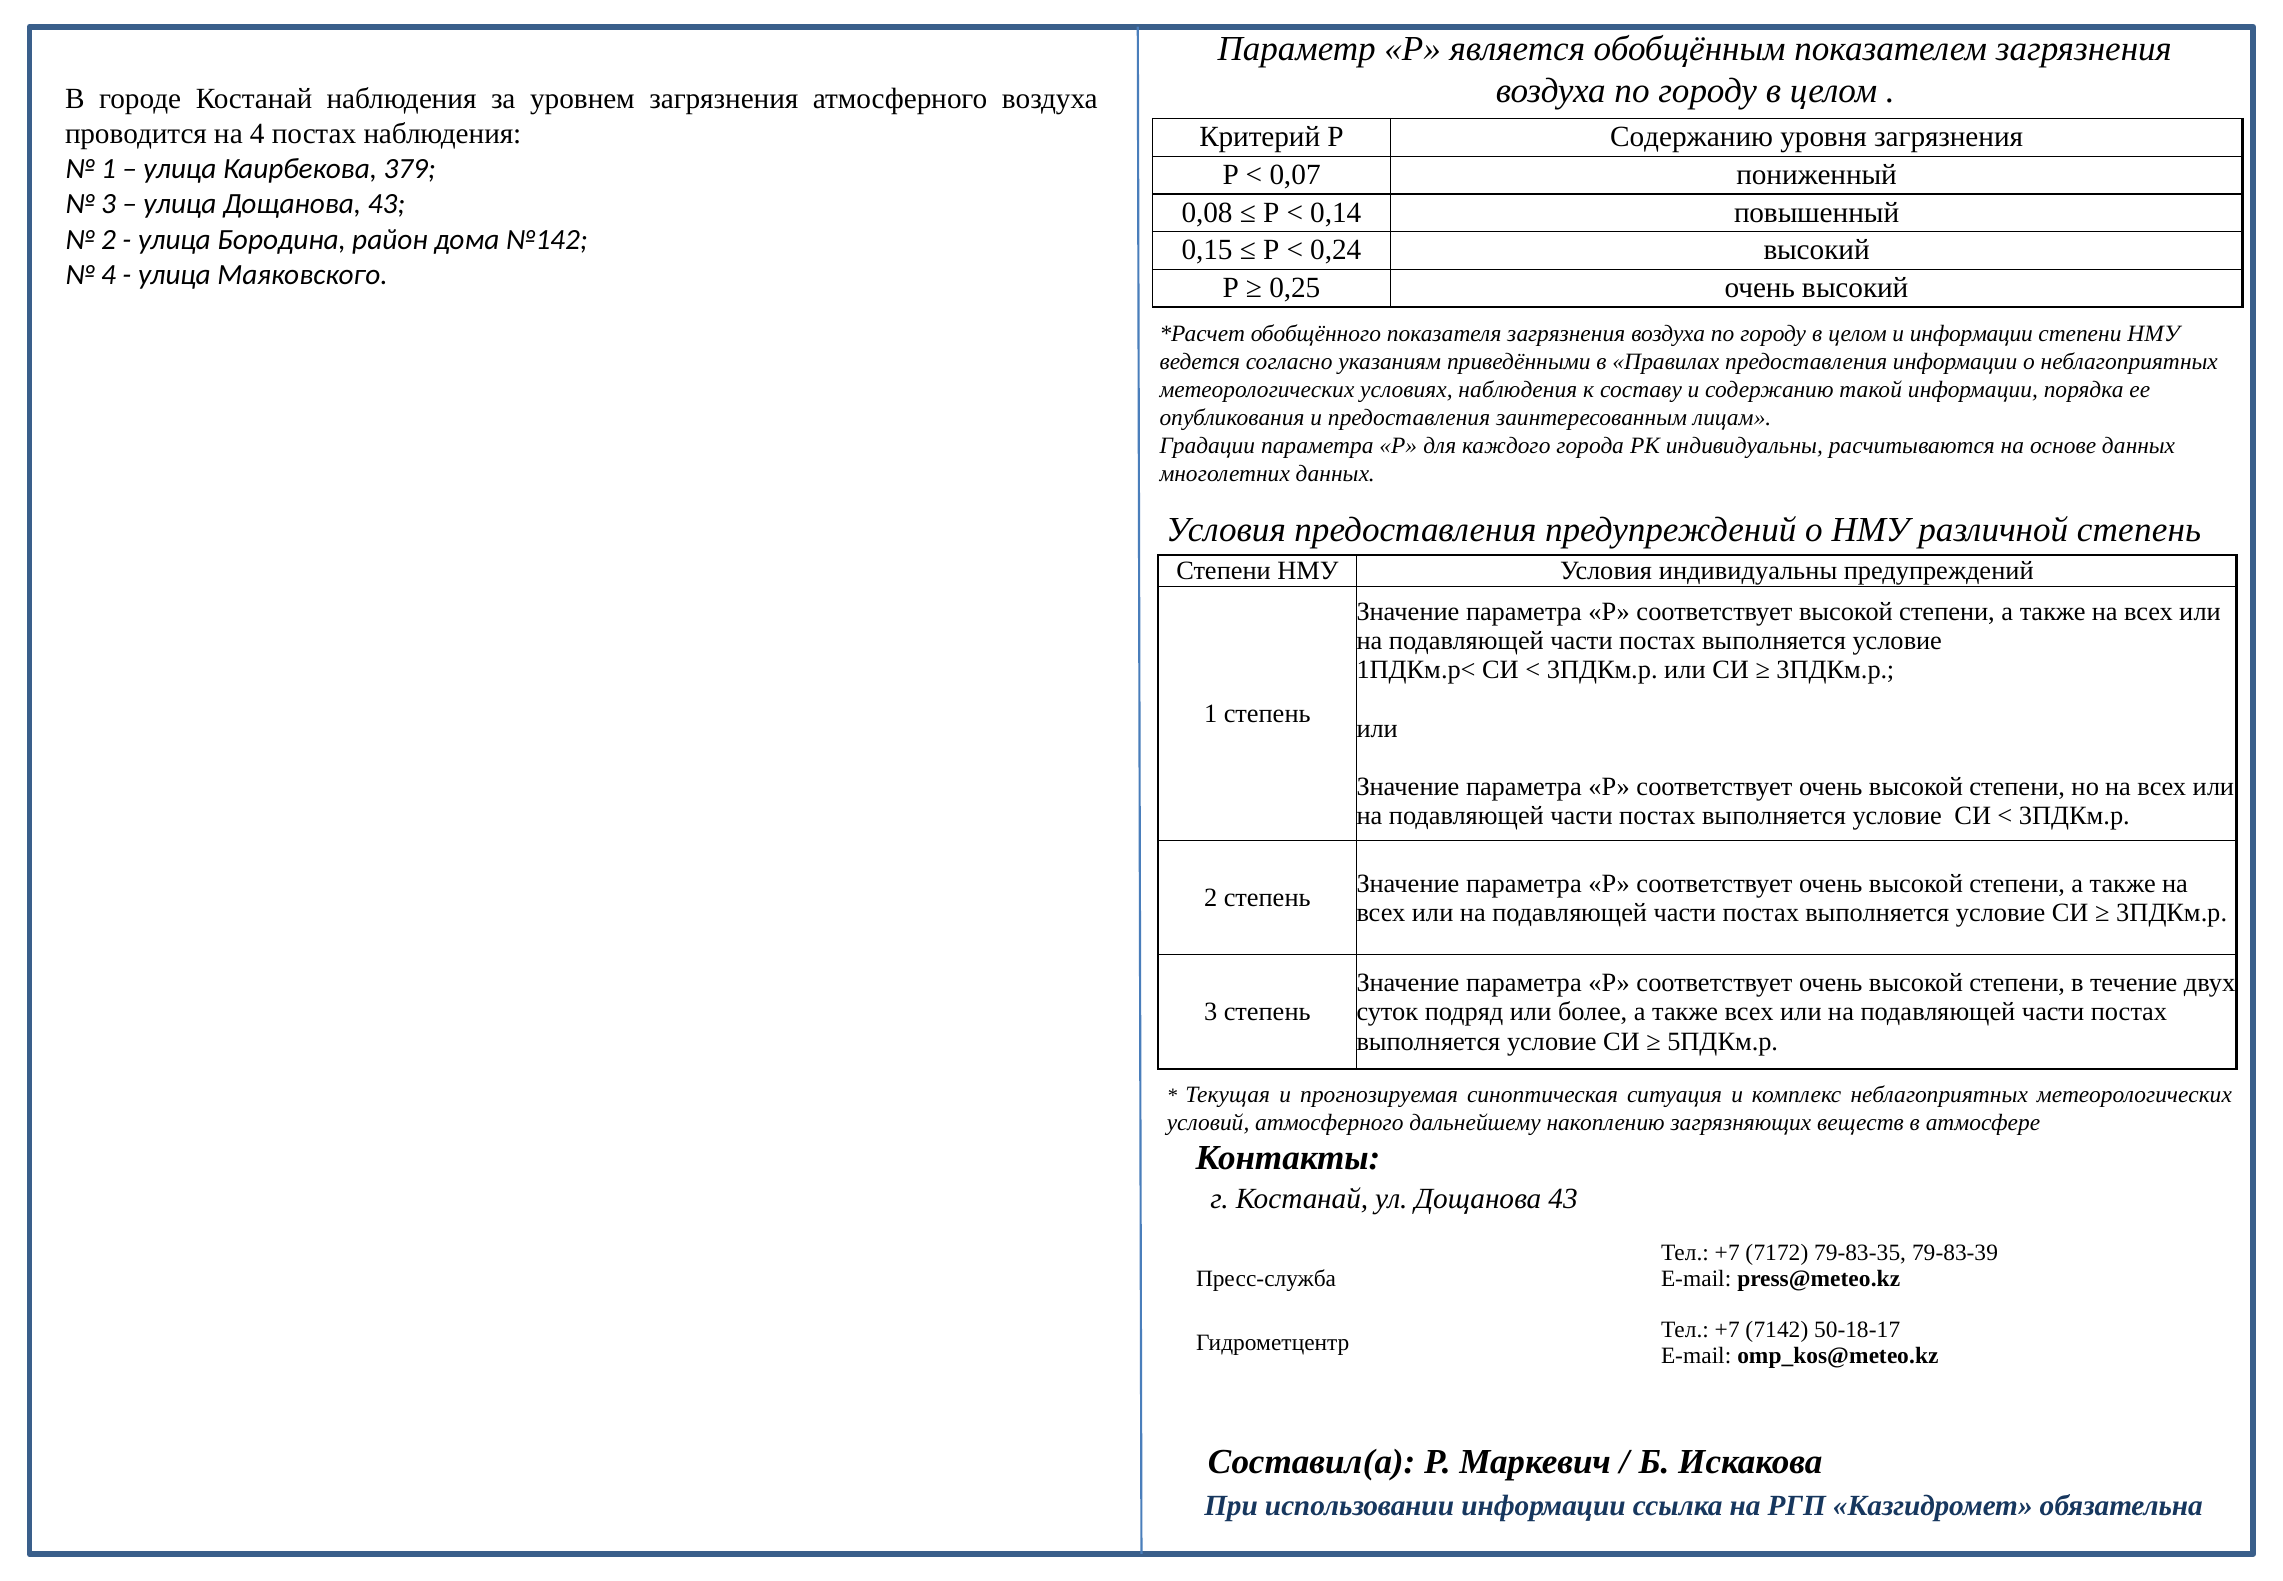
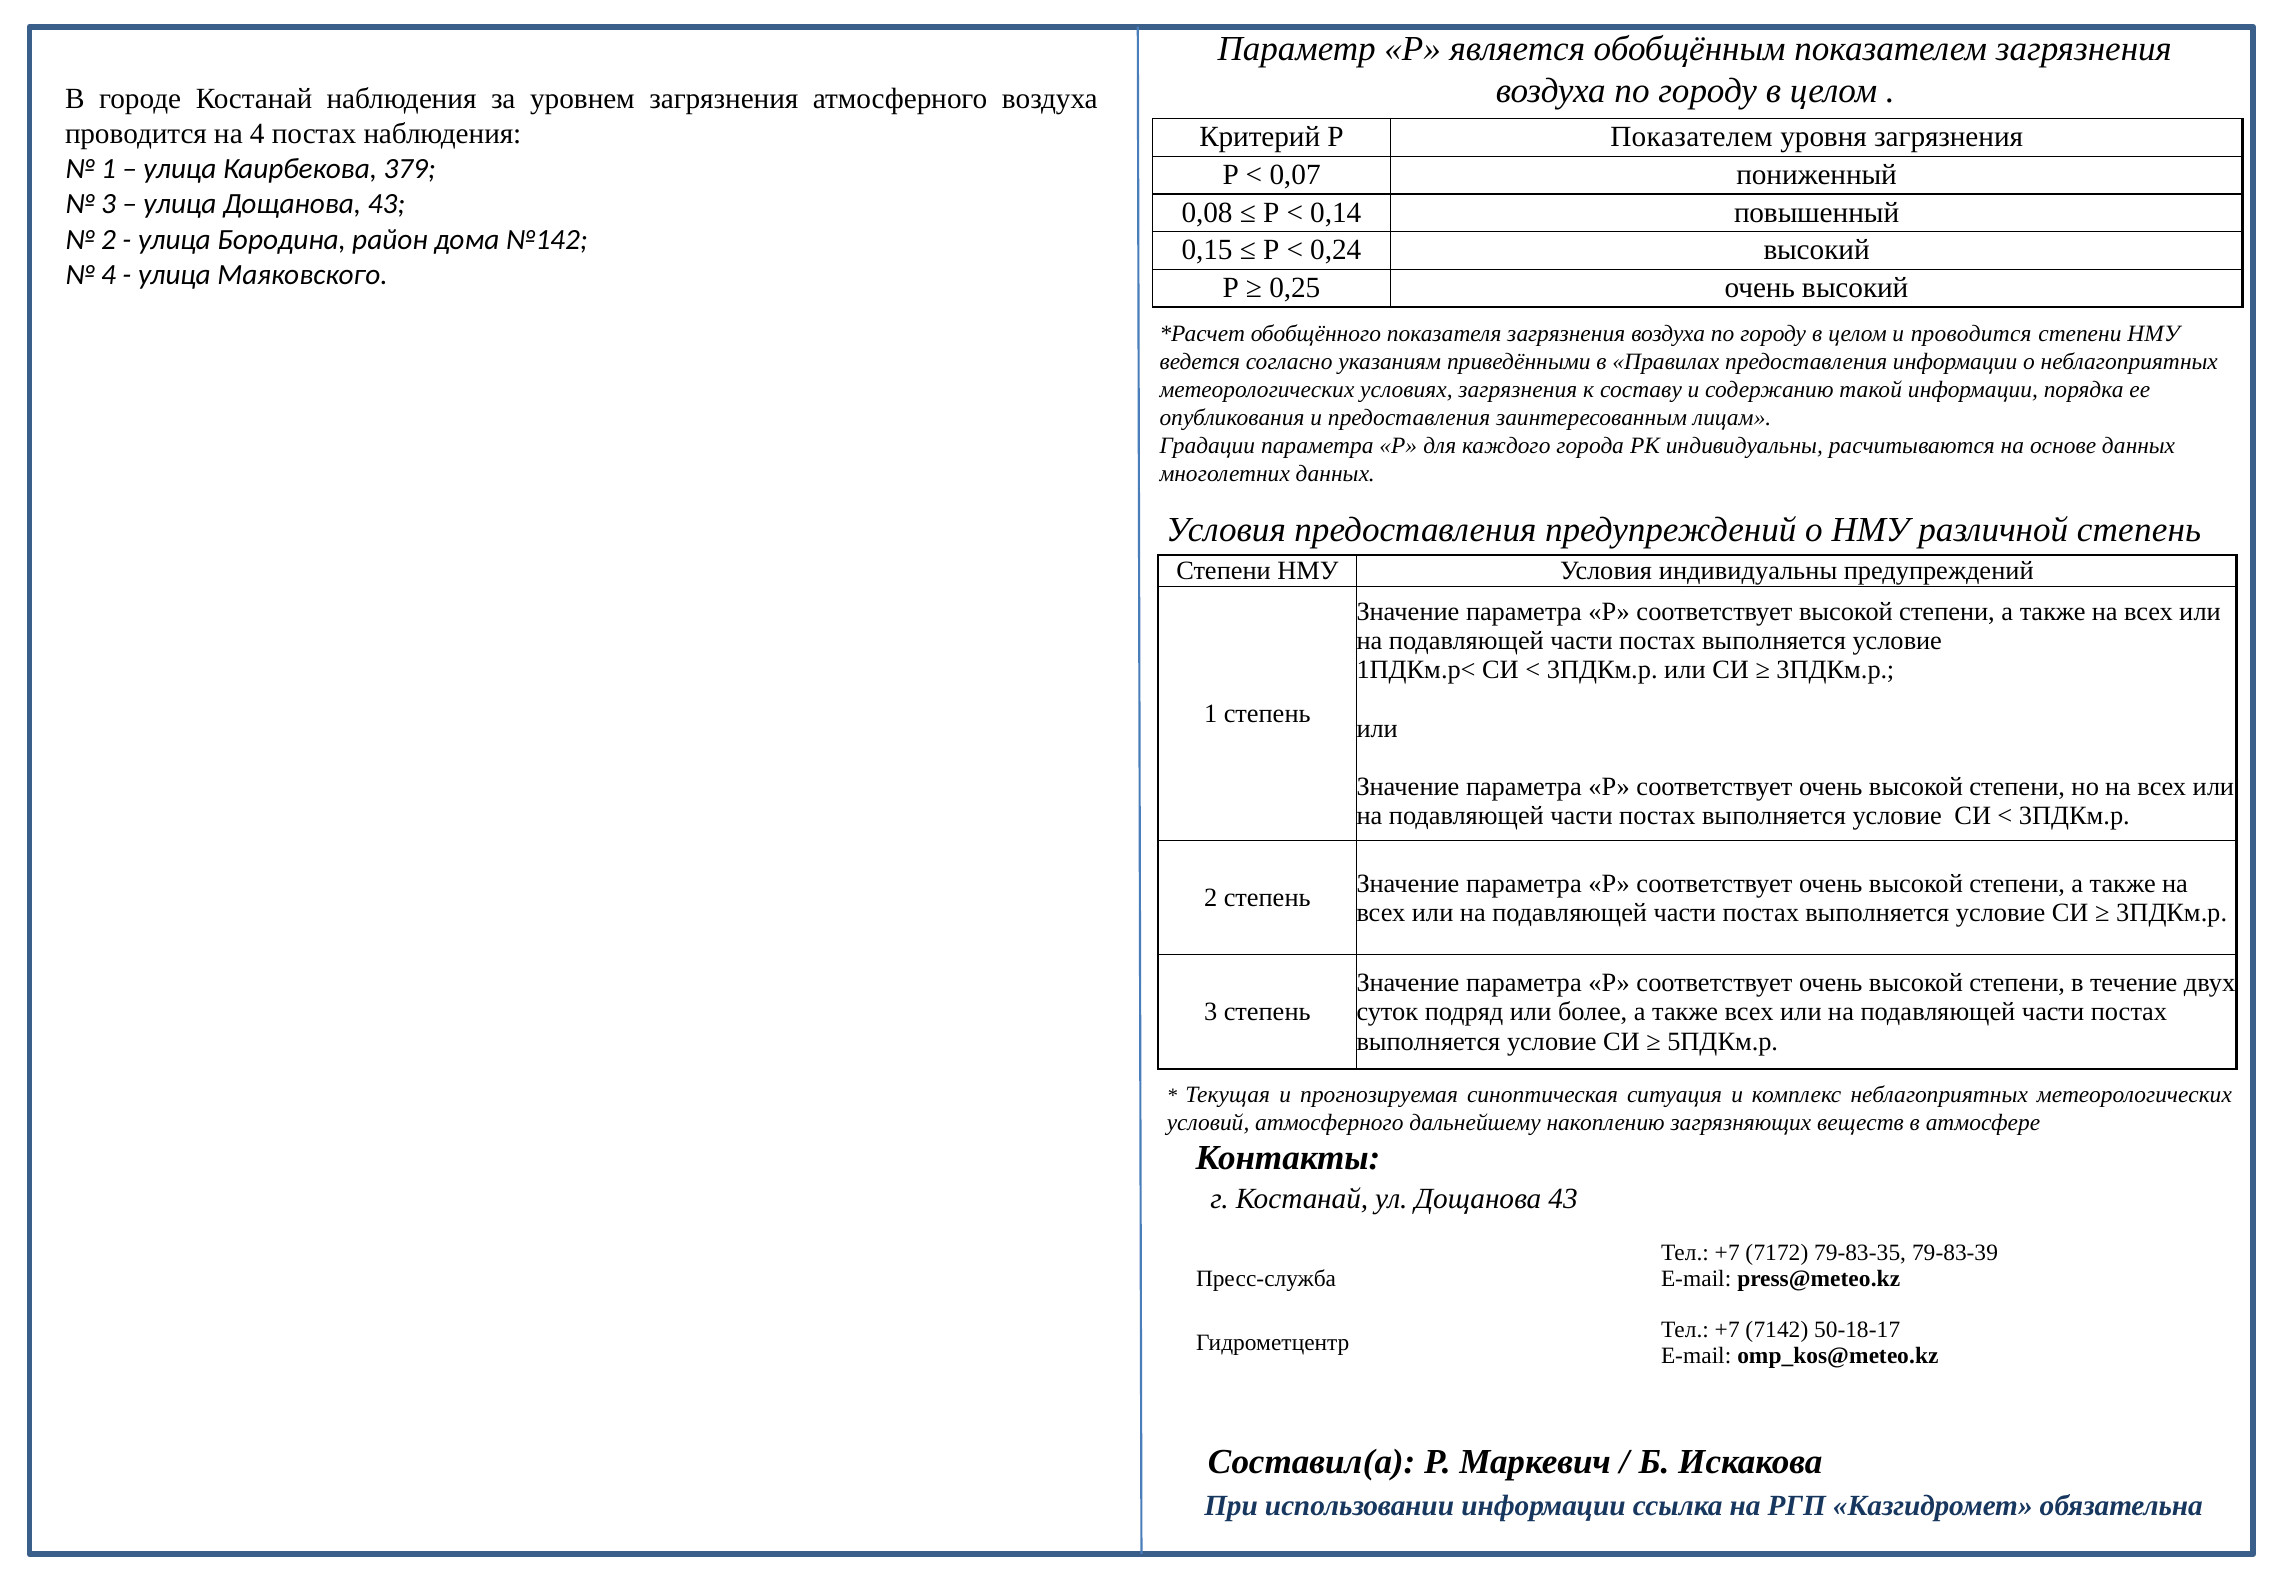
Р Содержанию: Содержанию -> Показателем (1691, 137)
и информации: информации -> проводится (1971, 334)
условиях наблюдения: наблюдения -> загрязнения (1518, 390)
